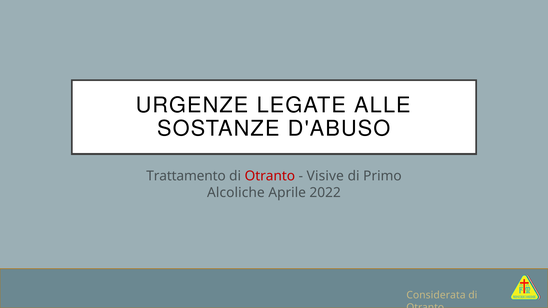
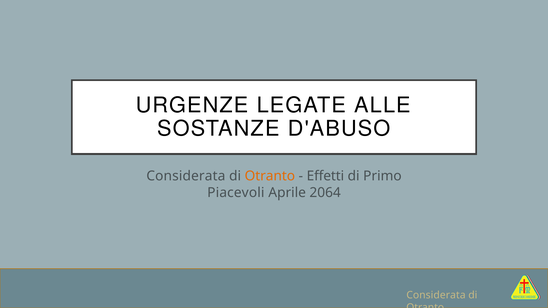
Trattamento: Trattamento -> Considerata (186, 176)
Otranto colour: red -> orange (270, 176)
Visive: Visive -> Effetti (325, 176)
Alcoliche: Alcoliche -> Piacevoli (236, 193)
2022: 2022 -> 2064 (325, 193)
